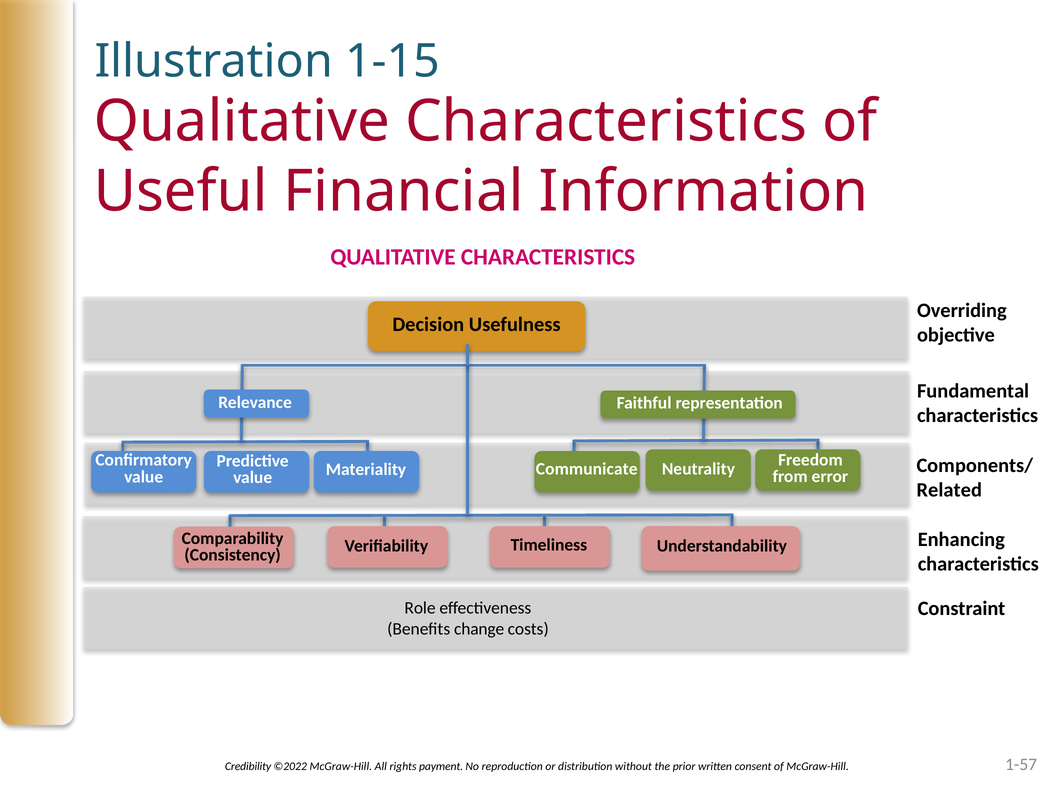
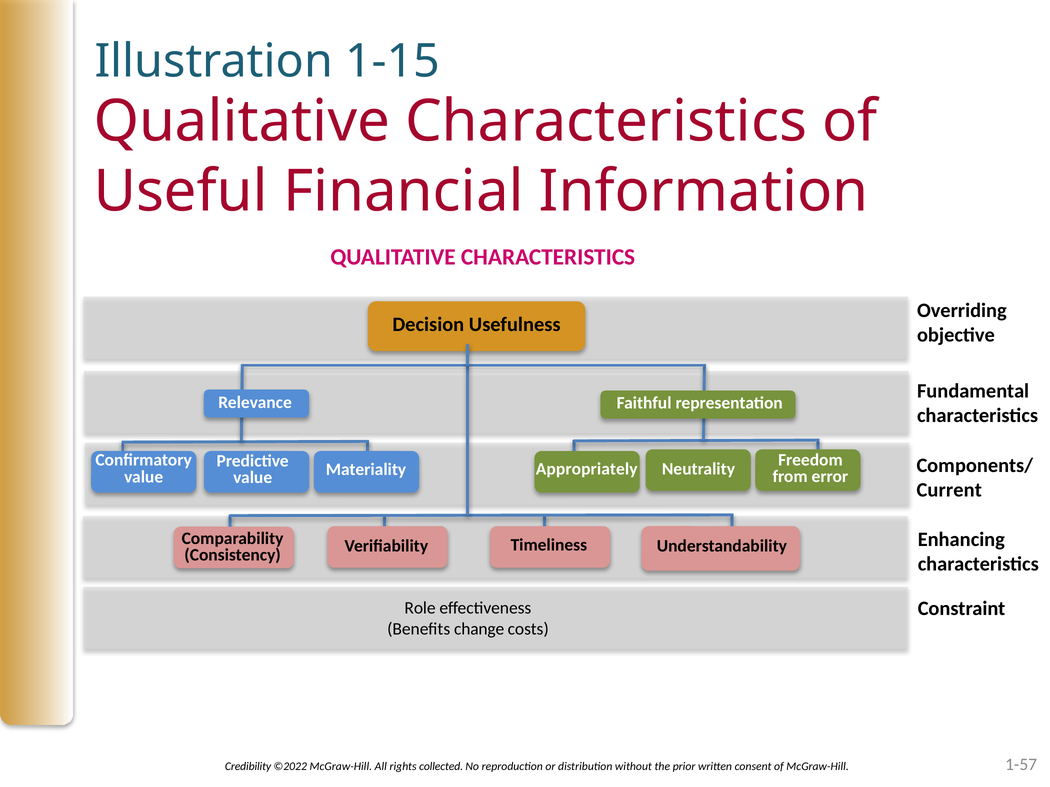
Communicate: Communicate -> Appropriately (587, 469)
Related: Related -> Current (949, 491)
payment: payment -> collected (441, 767)
